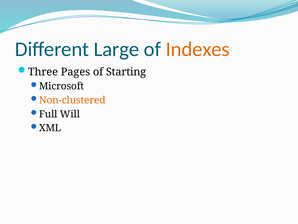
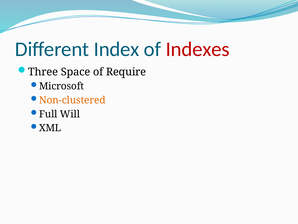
Large: Large -> Index (117, 49)
Indexes colour: orange -> red (198, 49)
Pages: Pages -> Space (76, 72)
Starting: Starting -> Require (126, 72)
